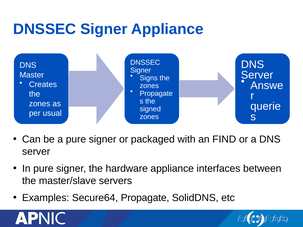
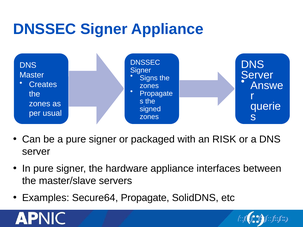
FIND: FIND -> RISK (224, 139)
